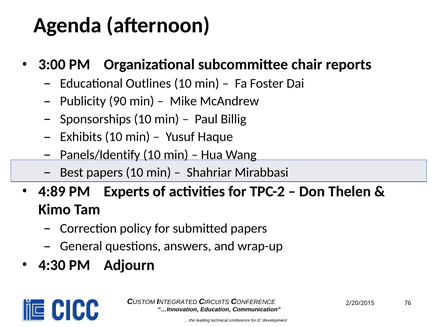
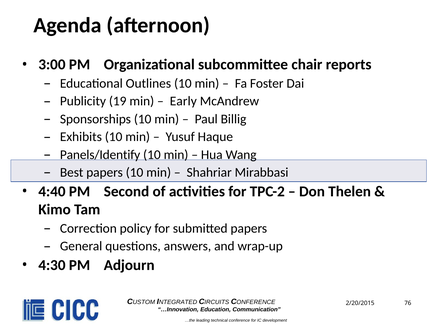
90: 90 -> 19 (118, 101)
Mike: Mike -> Early (183, 101)
4:89: 4:89 -> 4:40 (52, 191)
Experts: Experts -> Second (126, 191)
